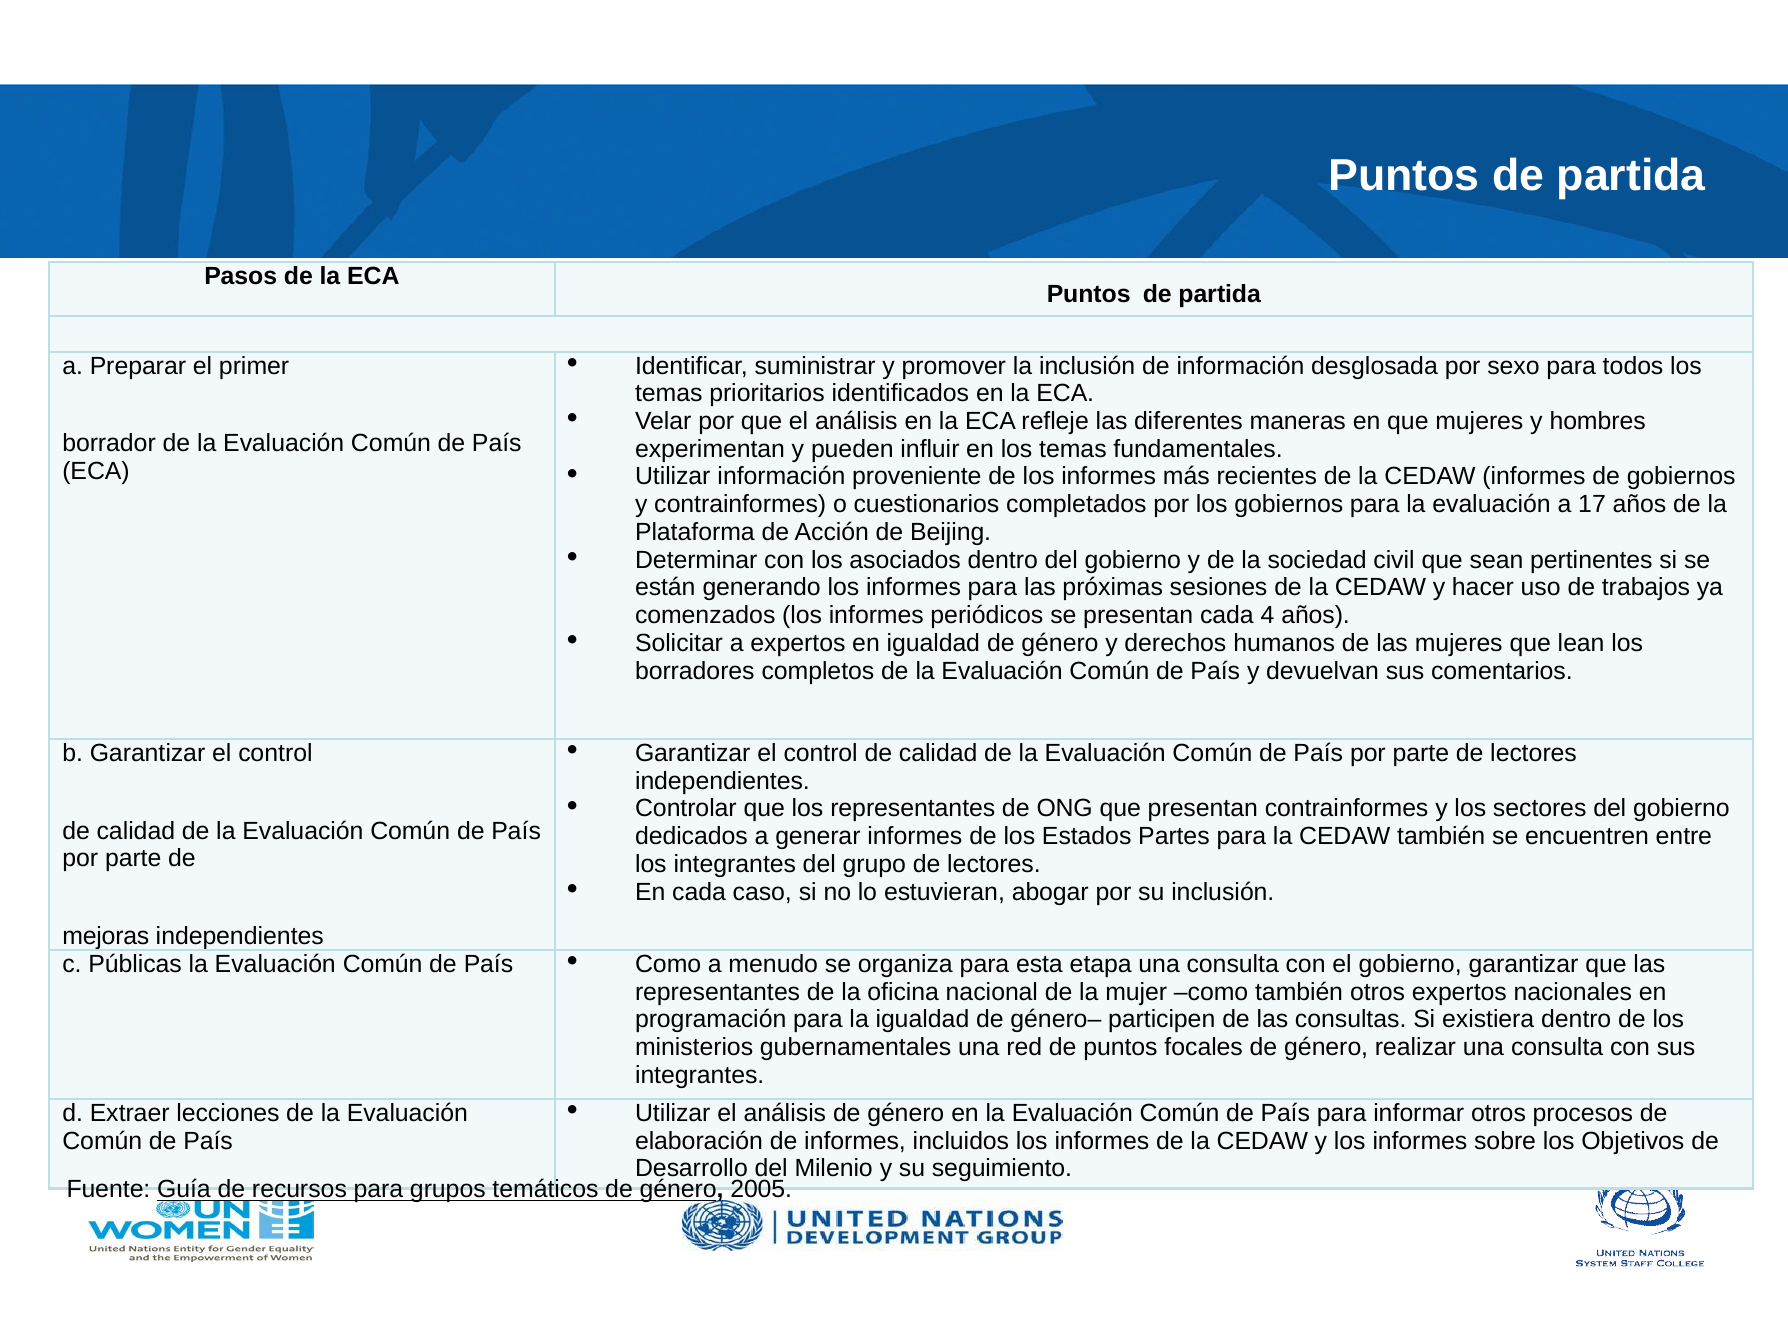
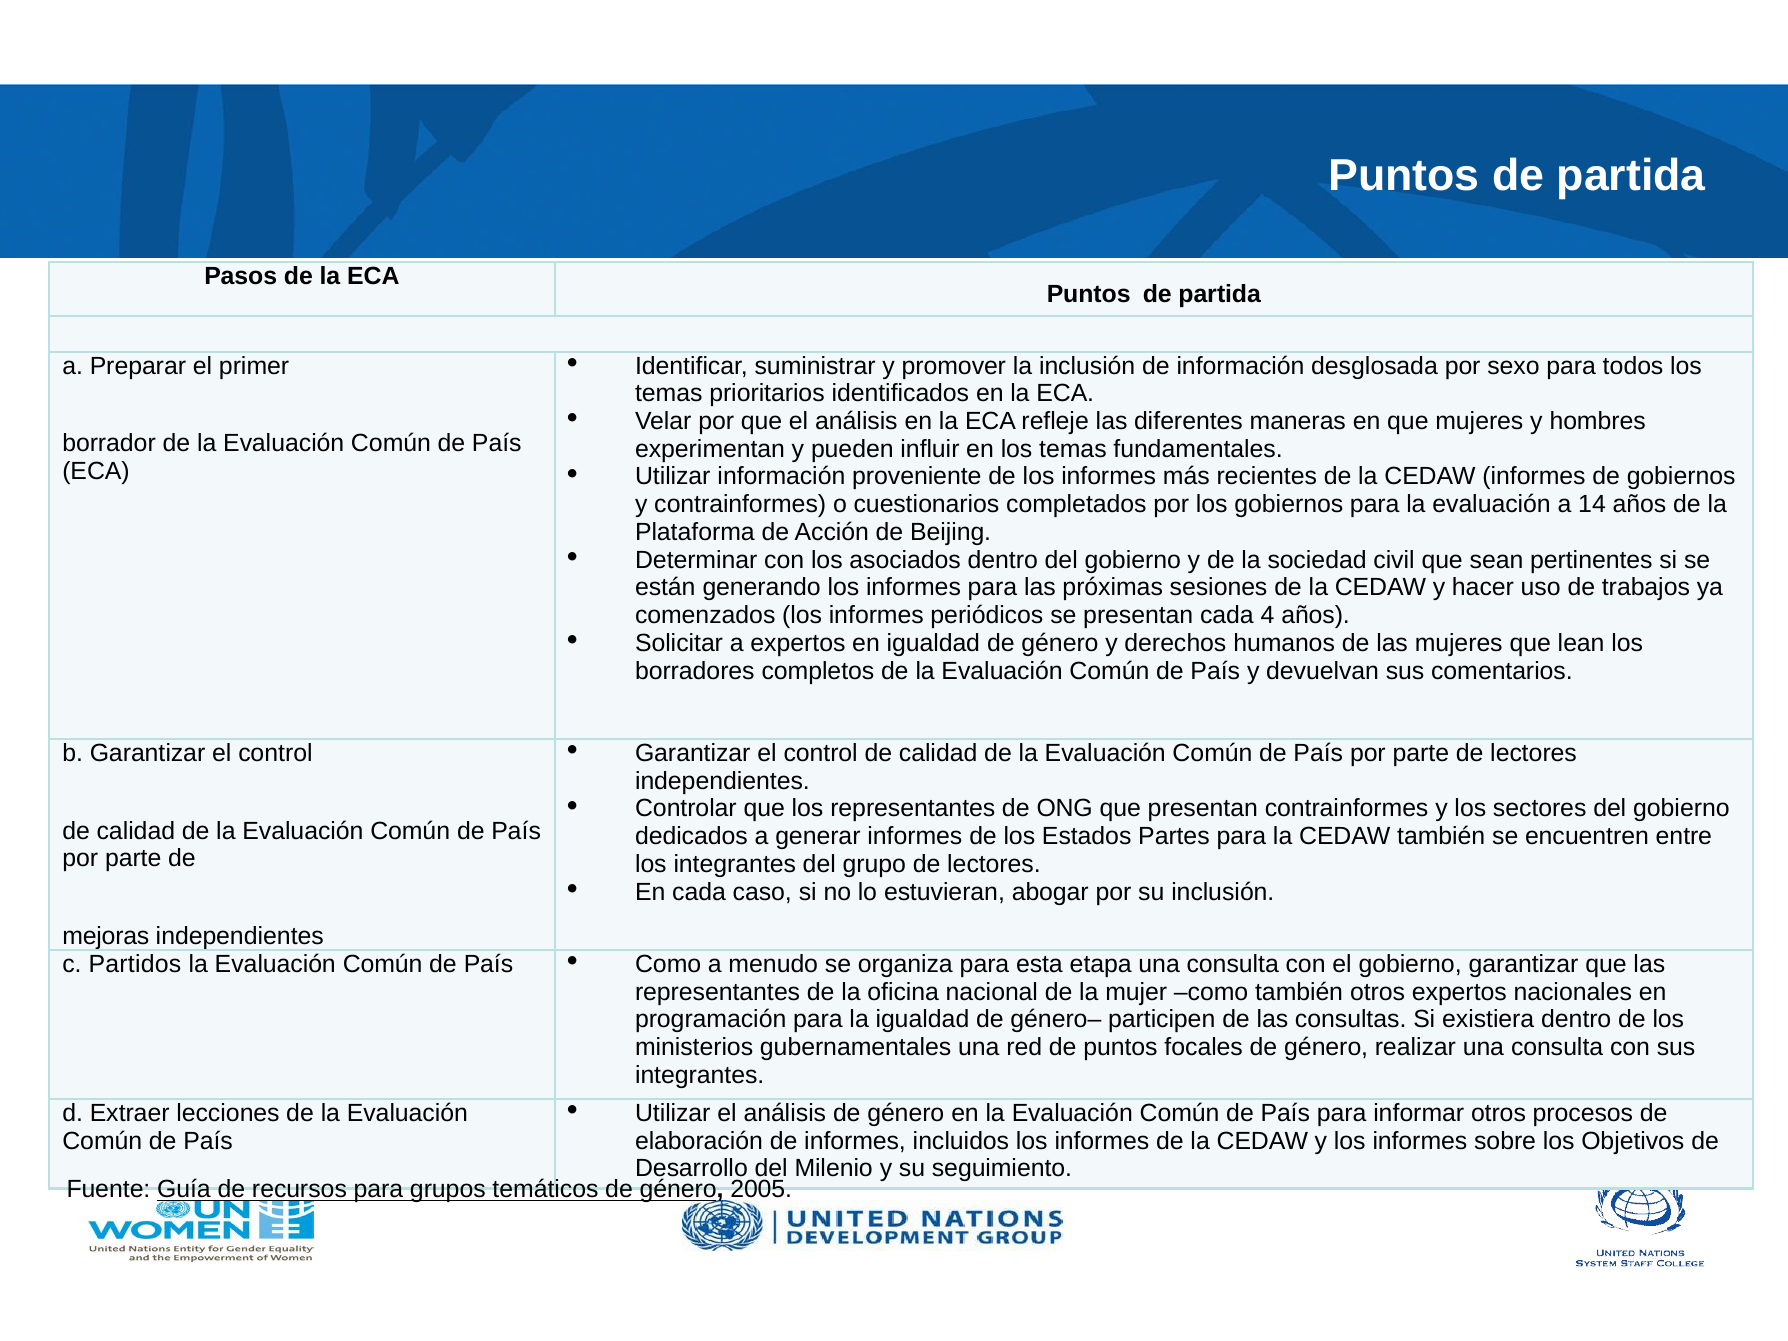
17: 17 -> 14 (1592, 504)
Públicas: Públicas -> Partidos (135, 964)
